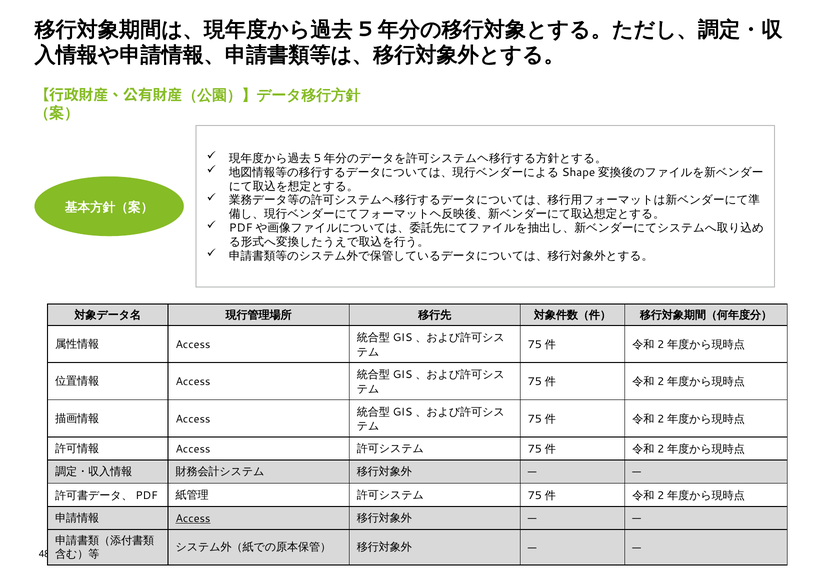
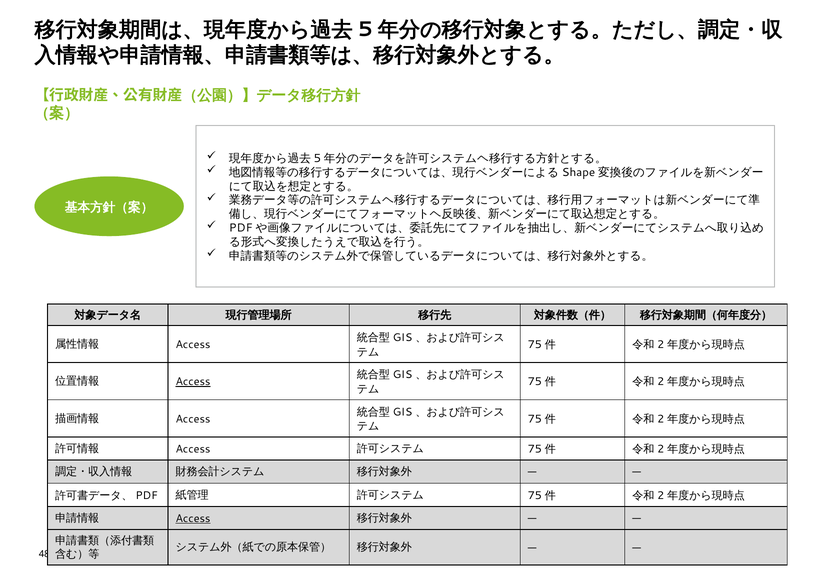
Access underline: none -> present (193, 382)
